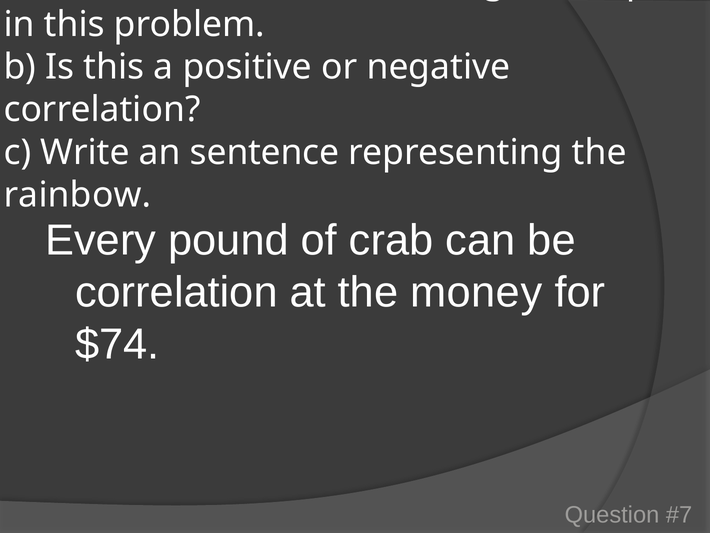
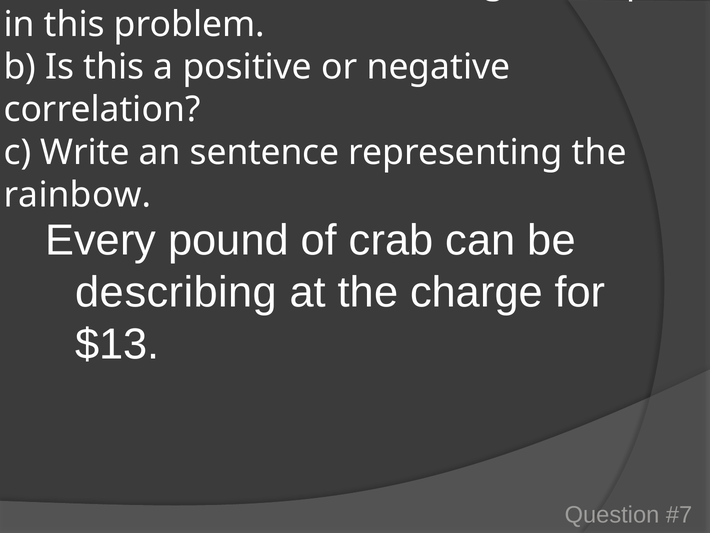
correlation: correlation -> describing (176, 292)
money: money -> charge (476, 292)
$74: $74 -> $13 (117, 344)
